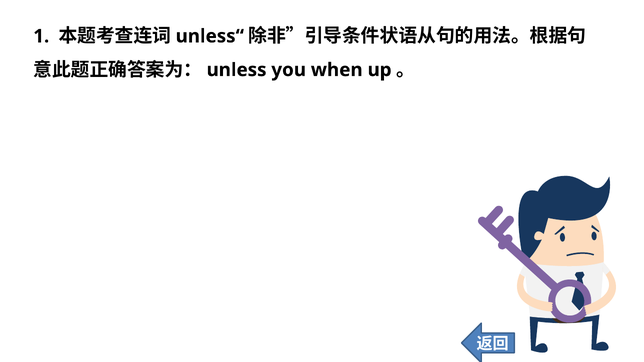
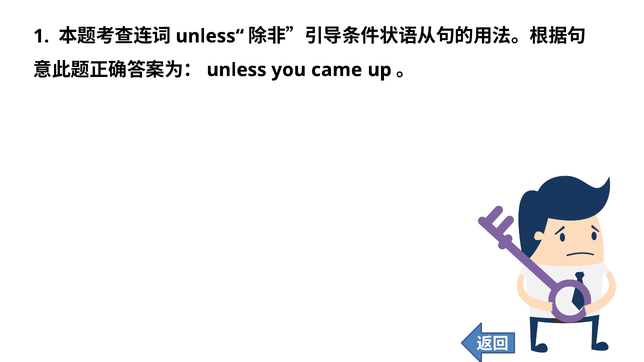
when: when -> came (337, 70)
